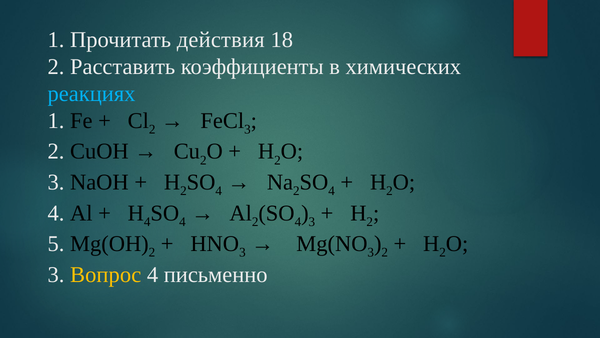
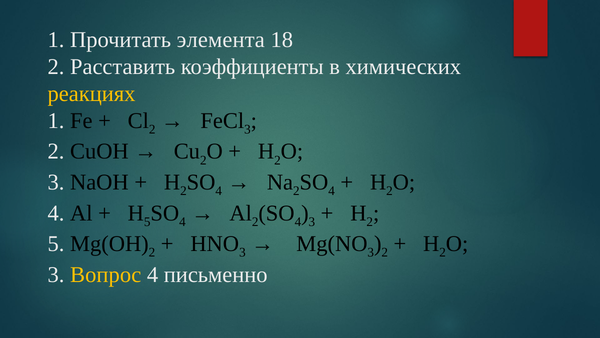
действия: действия -> элемента (221, 40)
реакциях colour: light blue -> yellow (92, 94)
4: 4 -> 5 (147, 222)
